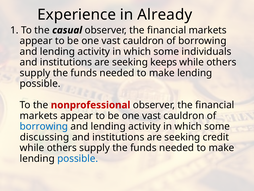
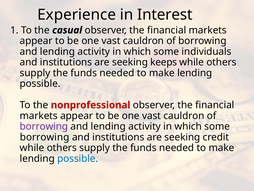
Already: Already -> Interest (165, 15)
borrowing colour: blue -> purple (44, 126)
discussing: discussing -> borrowing (45, 137)
